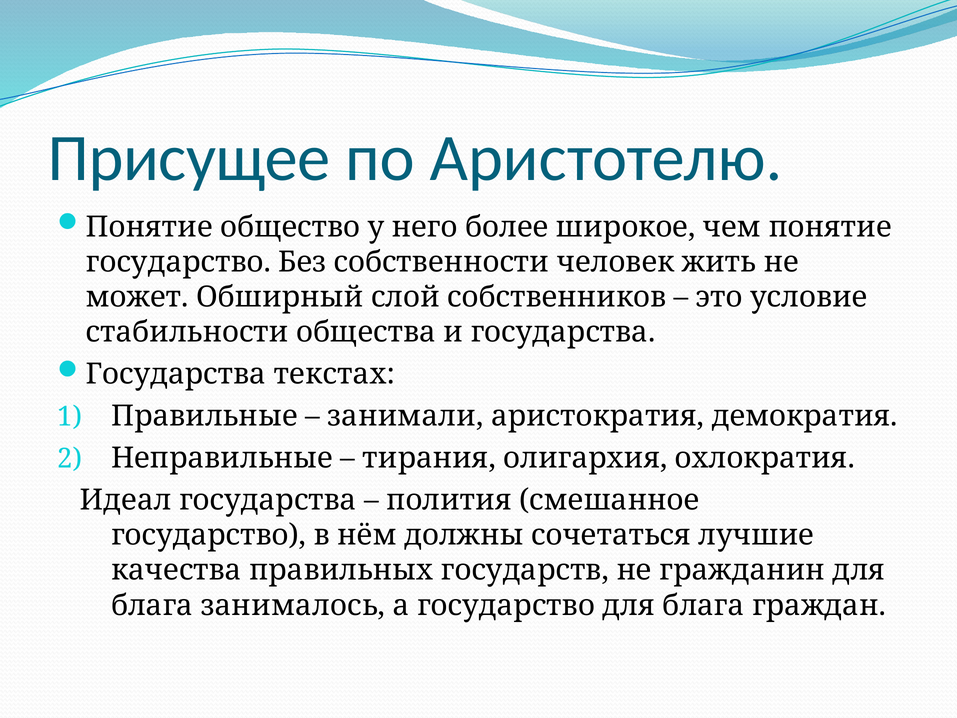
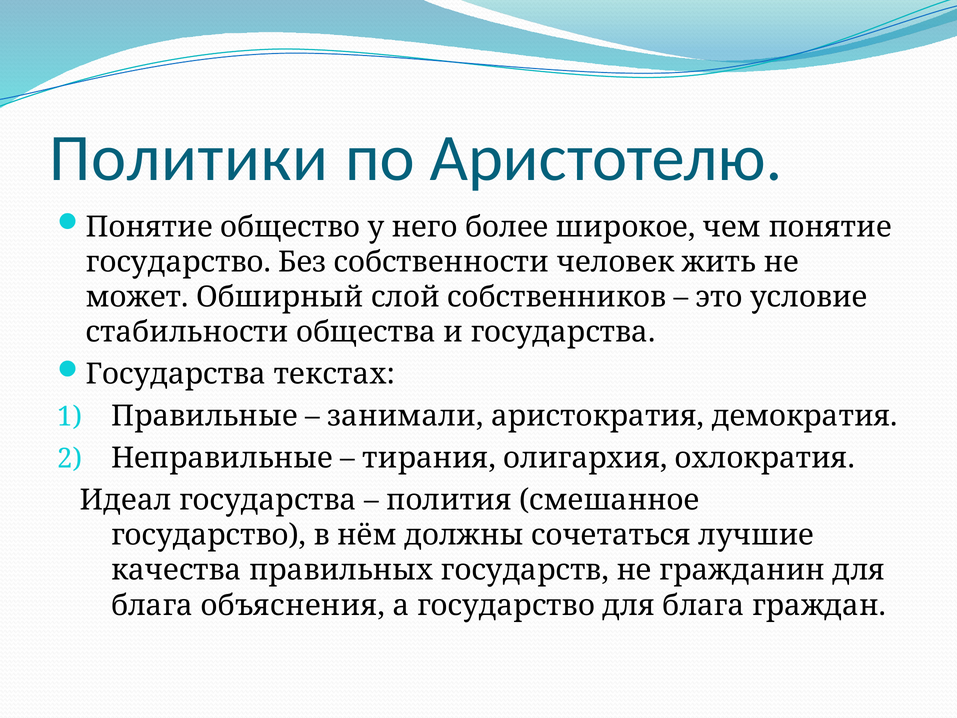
Присущее: Присущее -> Политики (189, 158)
занималось: занималось -> объяснения (293, 605)
